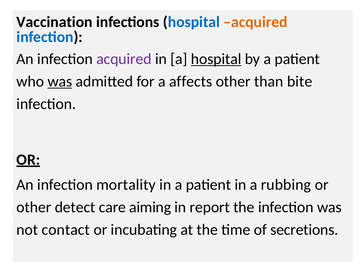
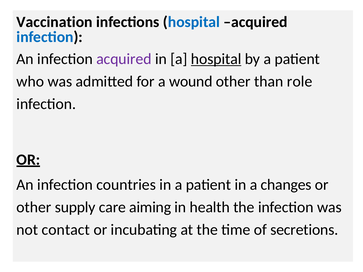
acquired colour: orange -> black (255, 22)
was underline: present -> none (60, 81)
affects: affects -> wound (191, 81)
bite: bite -> role (300, 81)
mortality: mortality -> countries (126, 185)
rubbing: rubbing -> changes (286, 185)
detect: detect -> supply (75, 207)
report: report -> health (210, 207)
